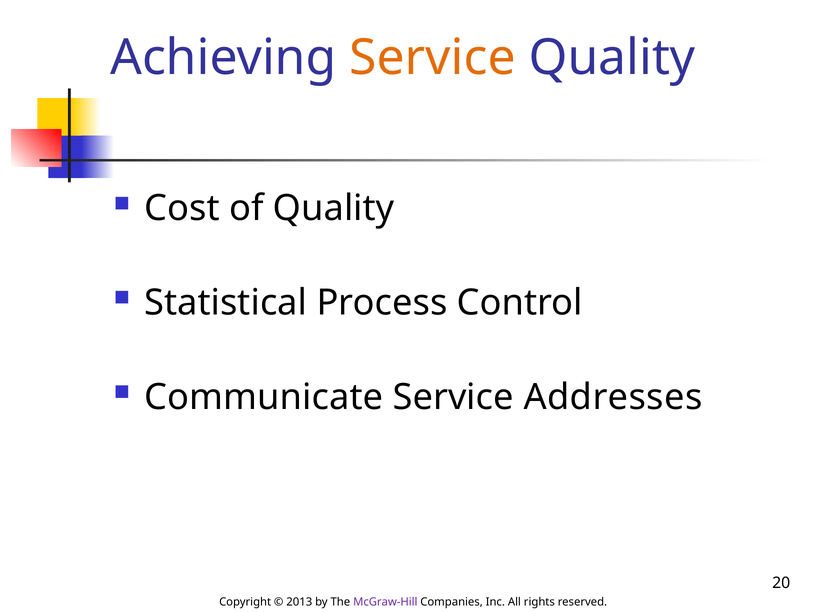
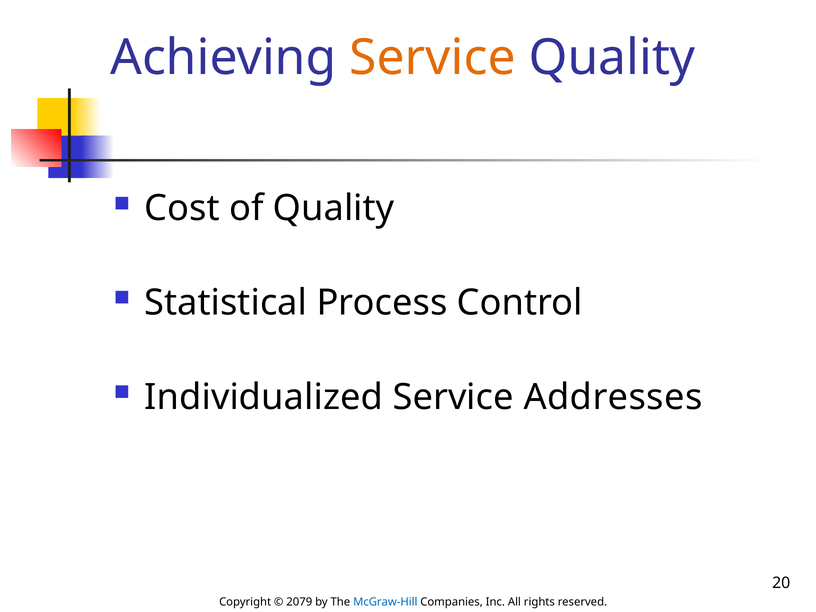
Communicate: Communicate -> Individualized (264, 397)
2013: 2013 -> 2079 (299, 602)
McGraw-Hill colour: purple -> blue (385, 602)
